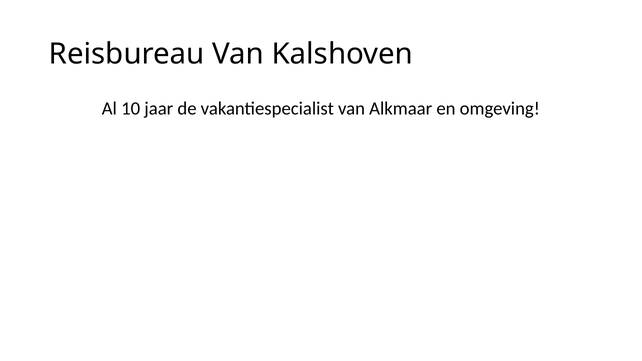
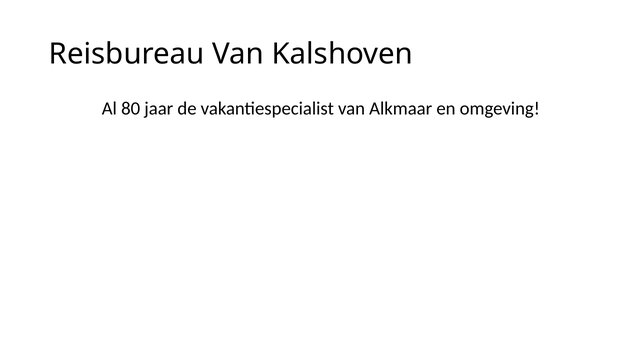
10: 10 -> 80 (131, 109)
